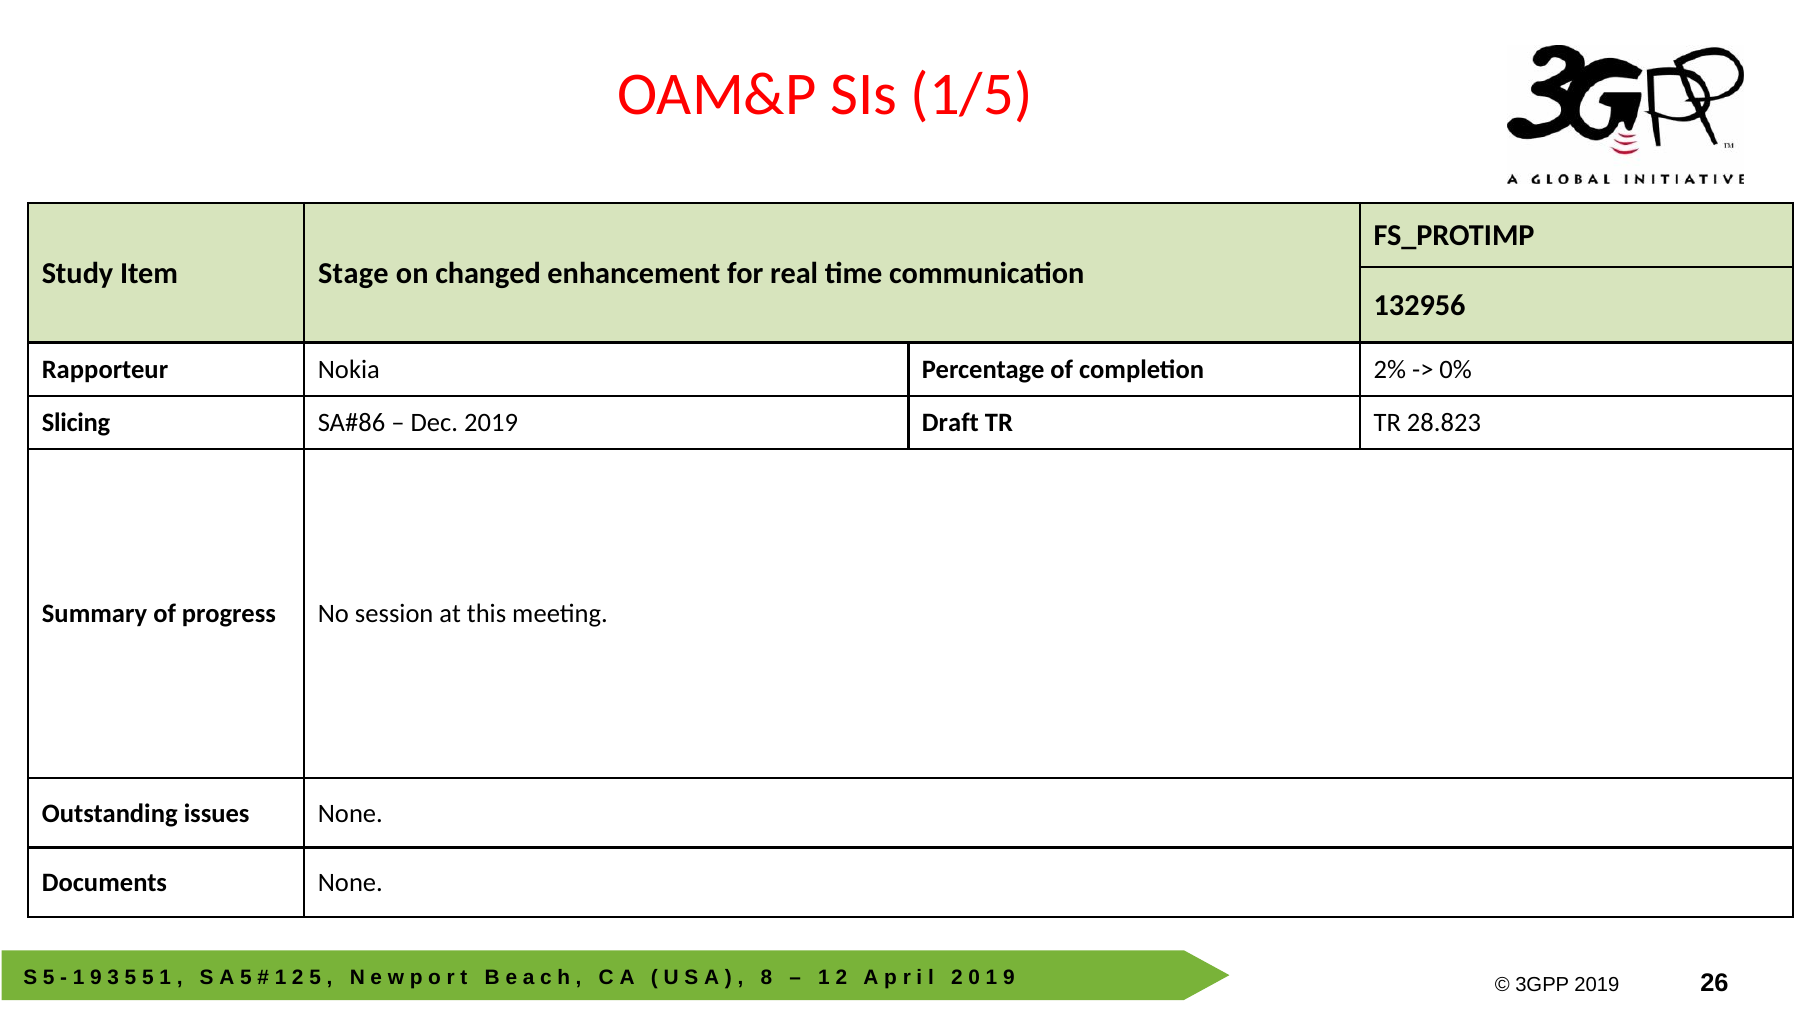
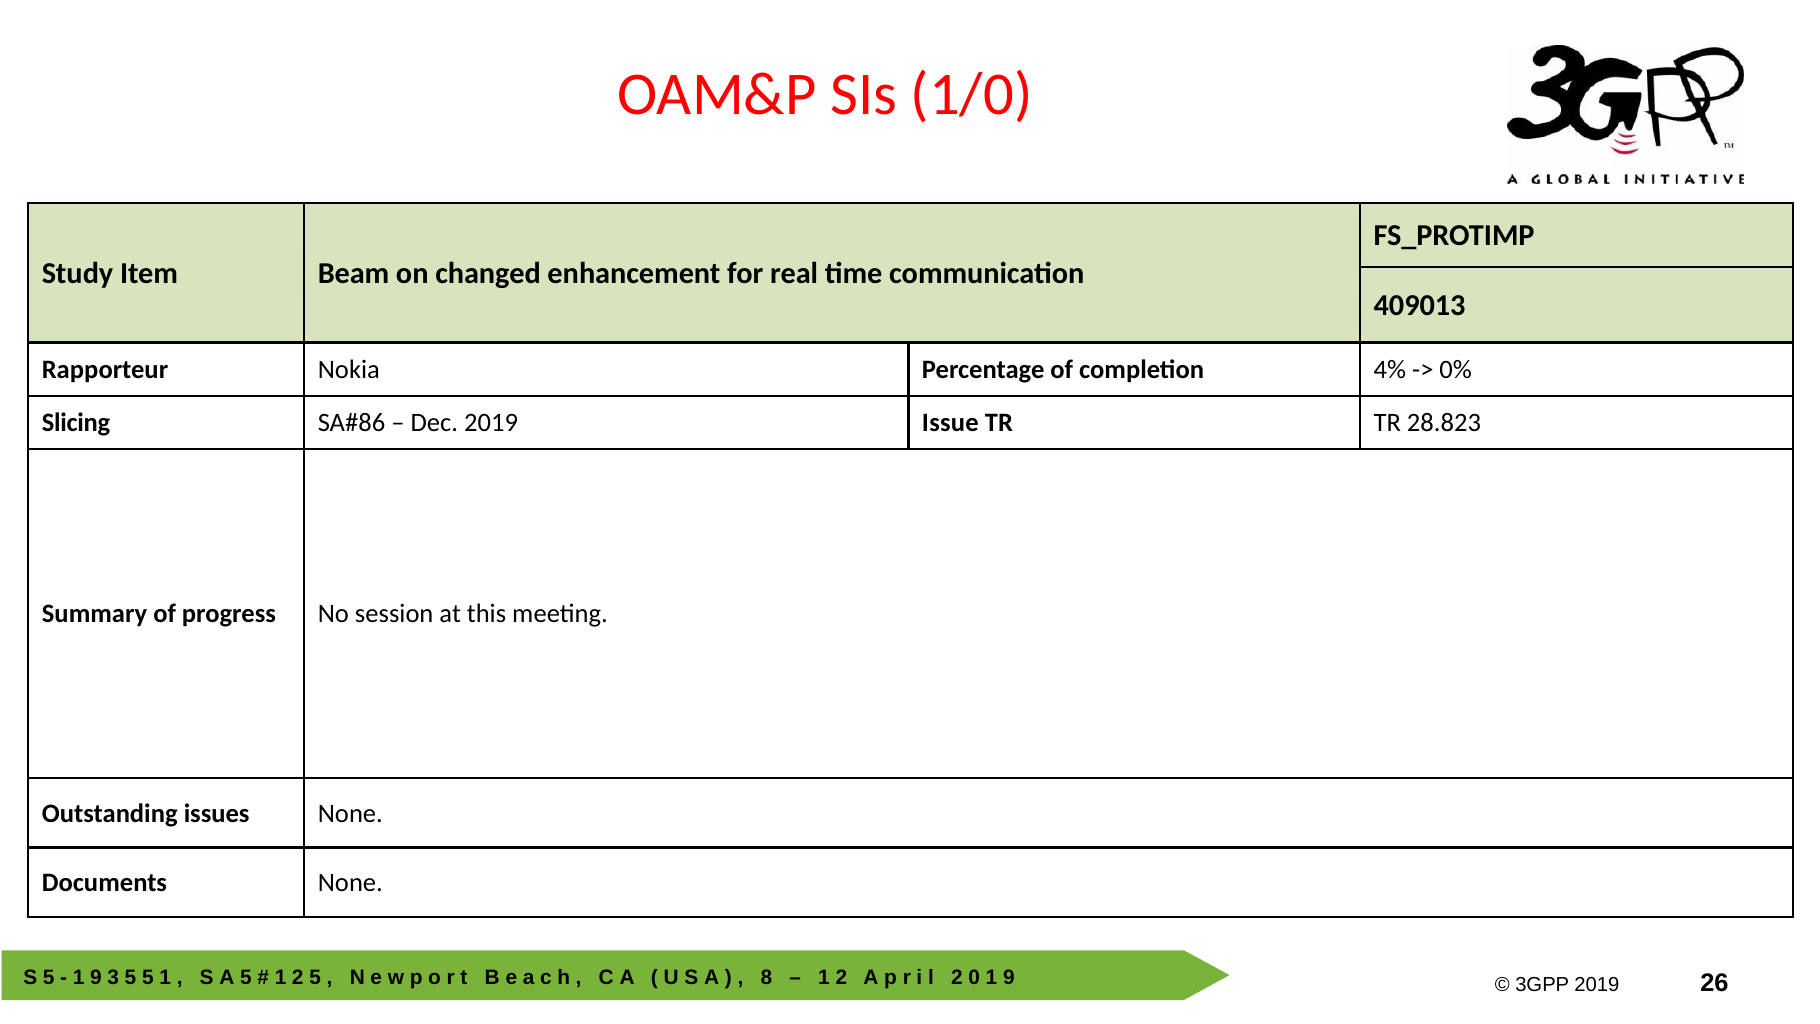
1/5: 1/5 -> 1/0 (972, 94)
Stage: Stage -> Beam (354, 273)
132956: 132956 -> 409013 (1420, 305)
2%: 2% -> 4% (1390, 369)
Draft: Draft -> Issue (950, 423)
